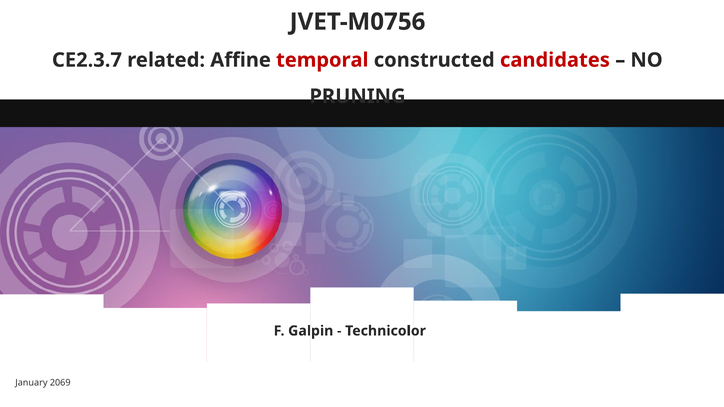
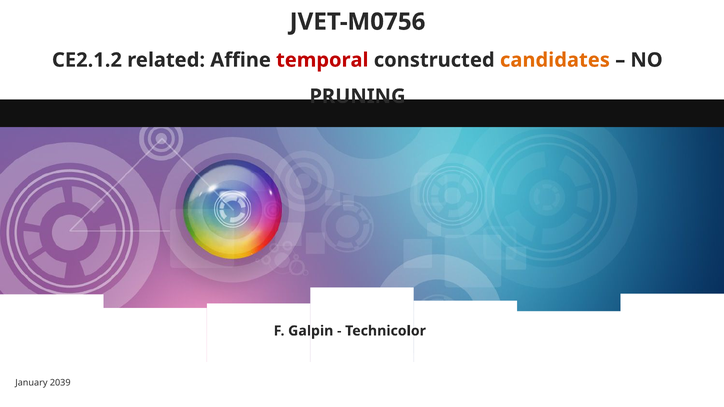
CE2.3.7: CE2.3.7 -> CE2.1.2 (87, 60)
candidates colour: red -> orange (555, 60)
2069: 2069 -> 2039 (60, 383)
